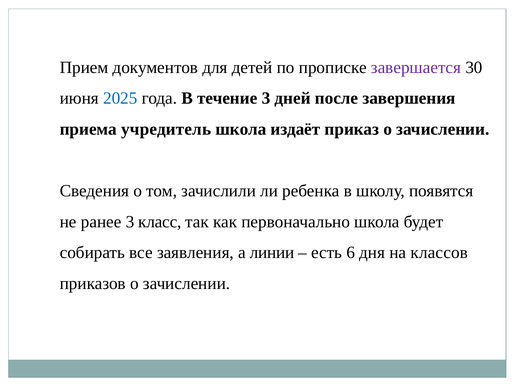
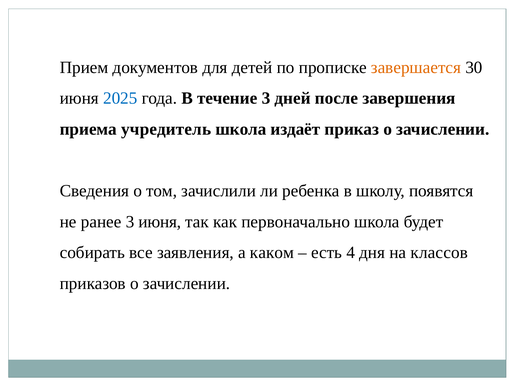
завершается colour: purple -> orange (416, 67)
3 класс: класс -> июня (160, 222)
линии: линии -> каком (272, 253)
6: 6 -> 4 (351, 253)
